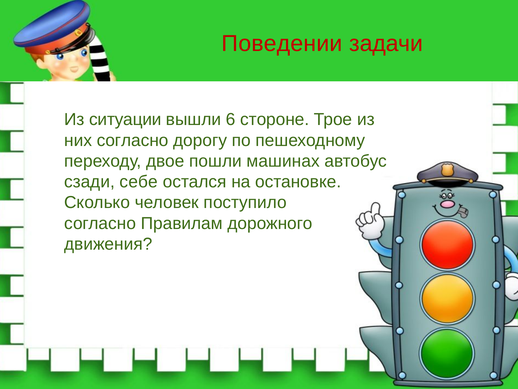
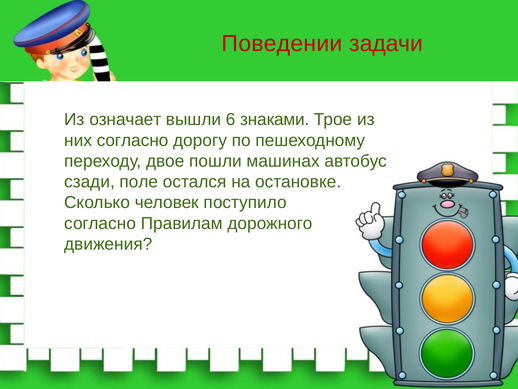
ситуации: ситуации -> означает (125, 119)
стороне: стороне -> знаками (275, 119)
себе: себе -> поле (139, 182)
